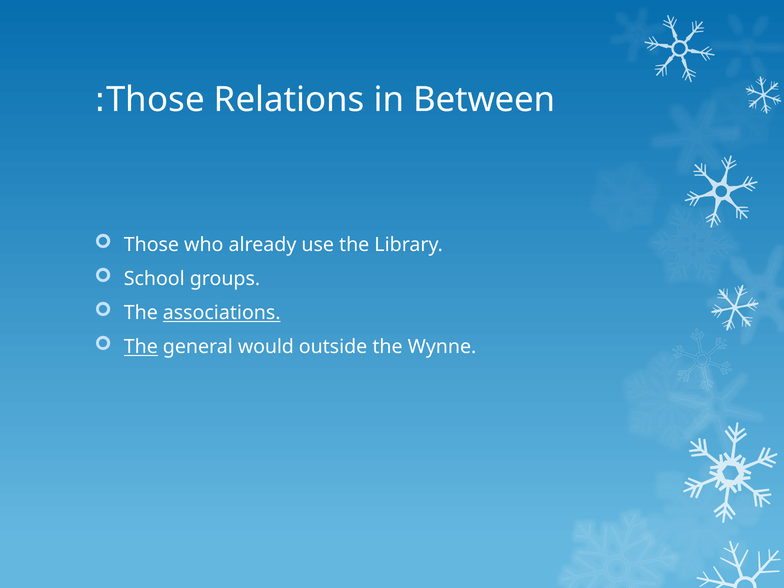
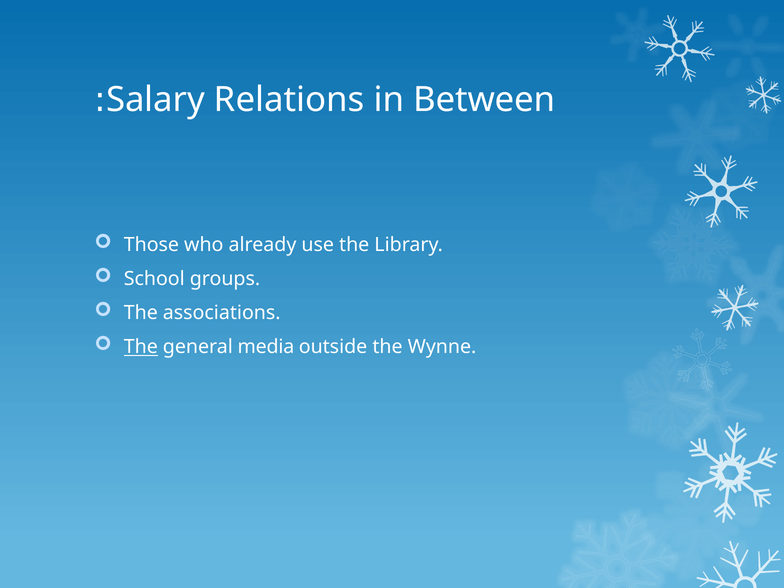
Those: Those -> Salary (155, 100)
associations underline: present -> none (222, 313)
would: would -> media (266, 347)
